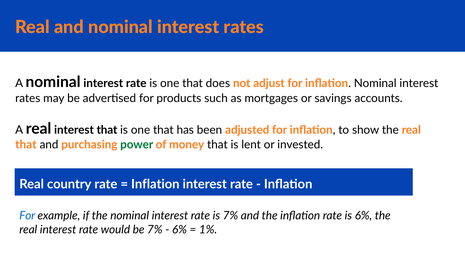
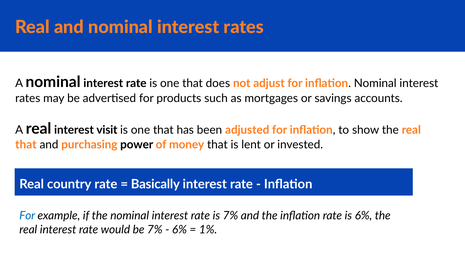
interest that: that -> visit (107, 130)
power colour: green -> black (137, 145)
Inflation: Inflation -> Basically (155, 184)
